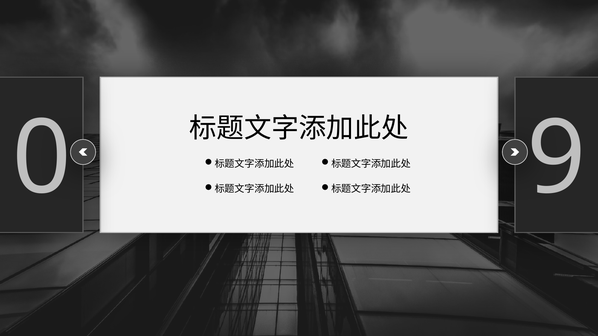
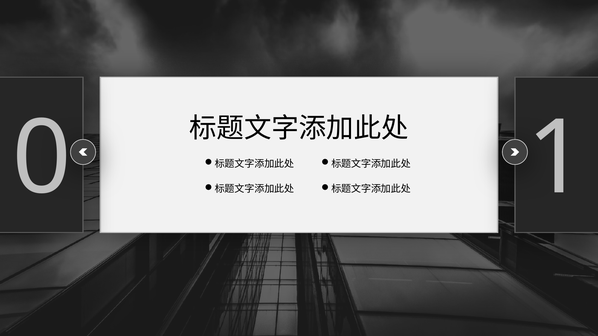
9: 9 -> 1 (556, 159)
